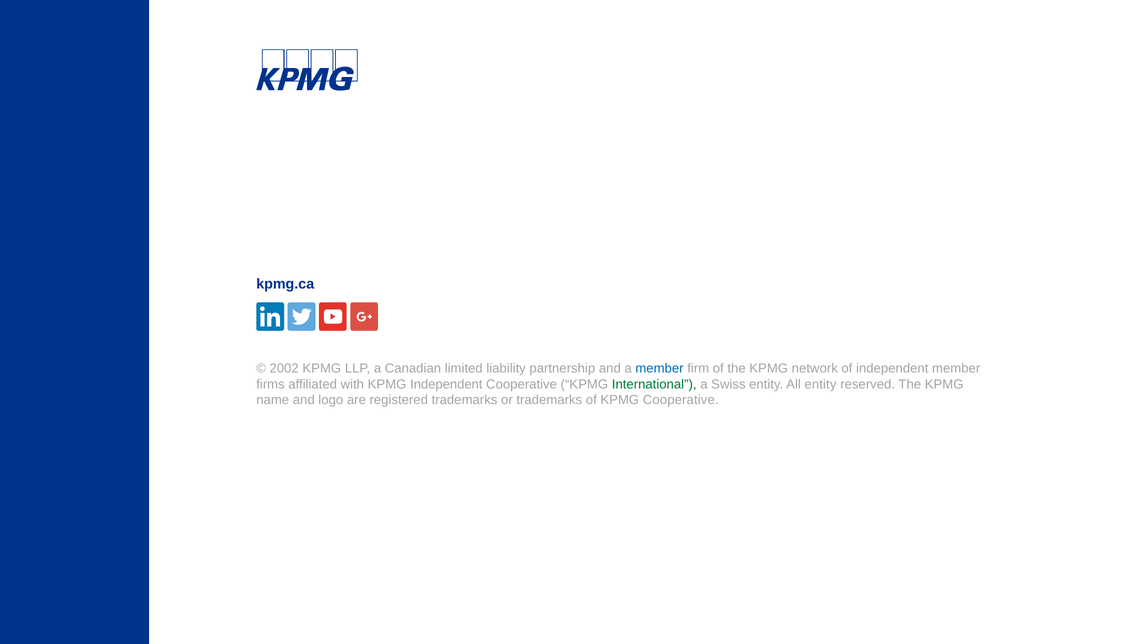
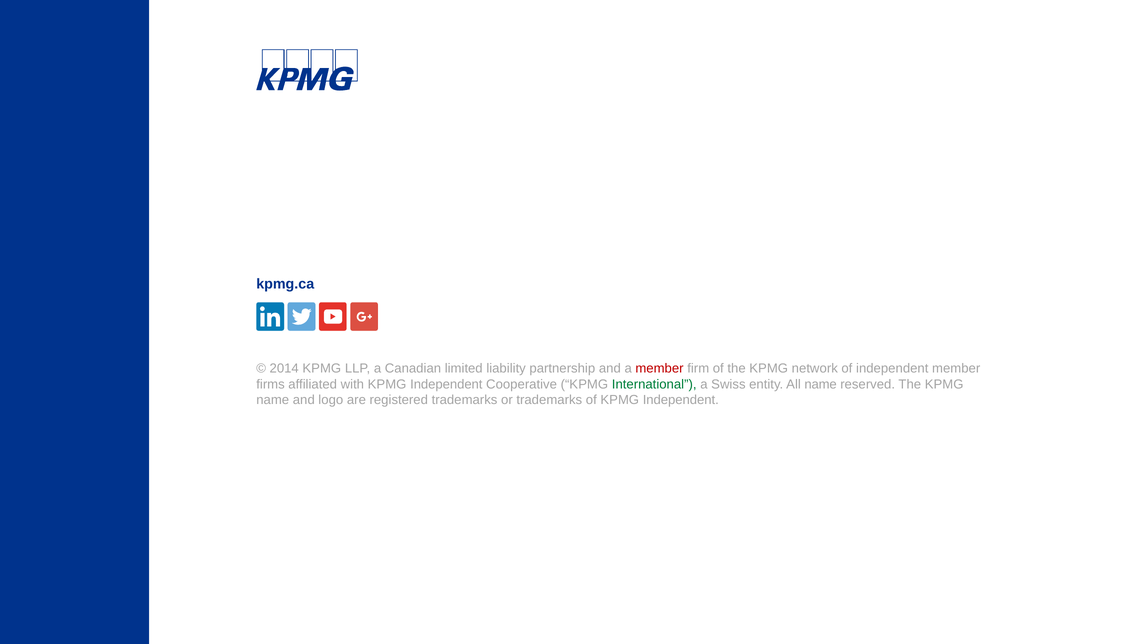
2002: 2002 -> 2014 (284, 369)
member colour: blue -> red (659, 369)
All entity: entity -> name (821, 384)
of KPMG Cooperative: Cooperative -> Independent (681, 400)
